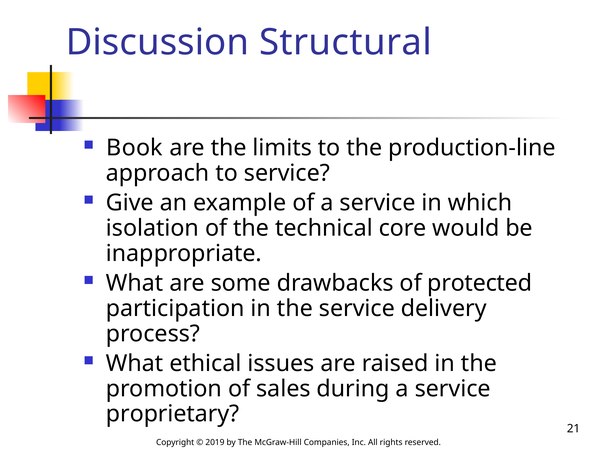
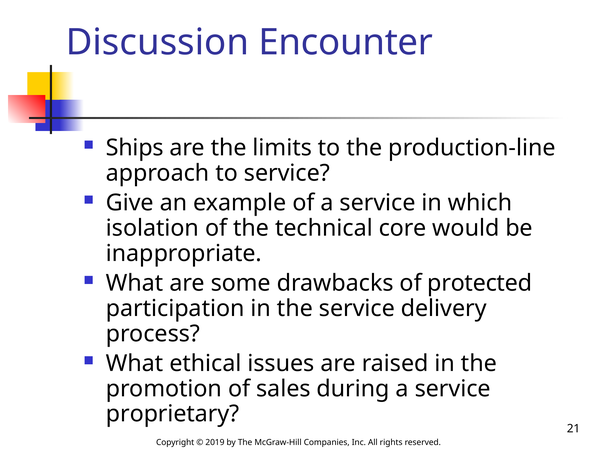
Structural: Structural -> Encounter (346, 42)
Book: Book -> Ships (135, 148)
